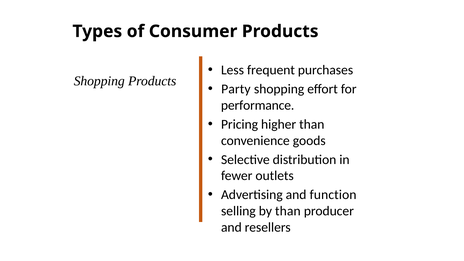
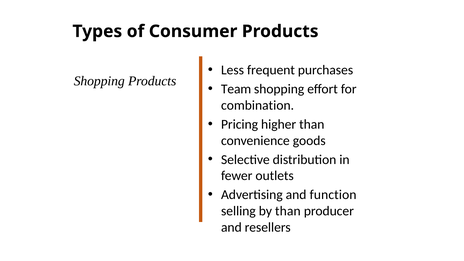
Party: Party -> Team (236, 89)
performance: performance -> combination (258, 105)
